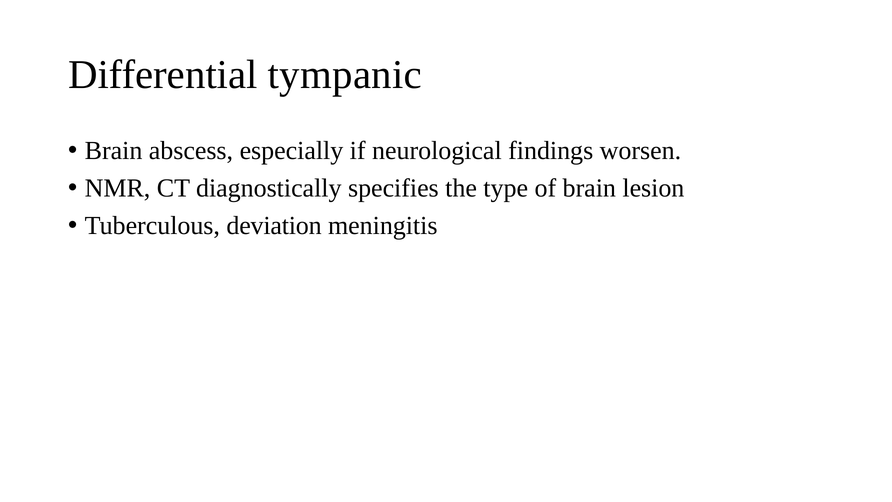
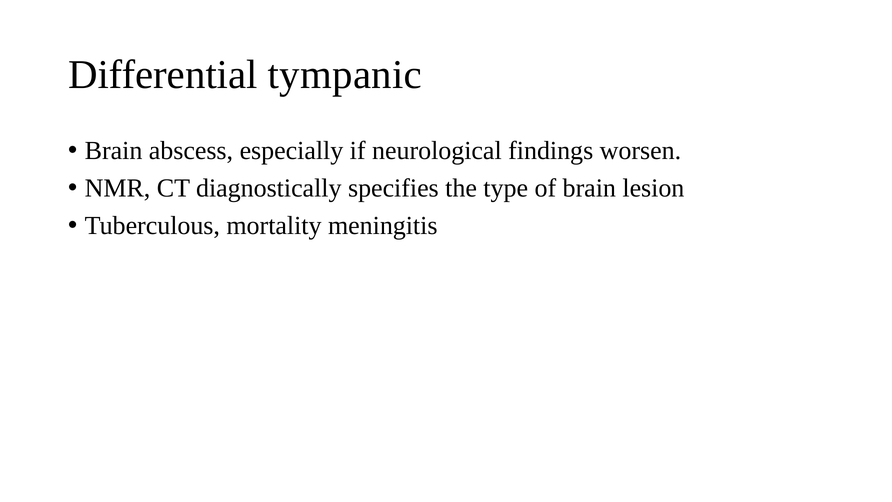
deviation: deviation -> mortality (274, 226)
